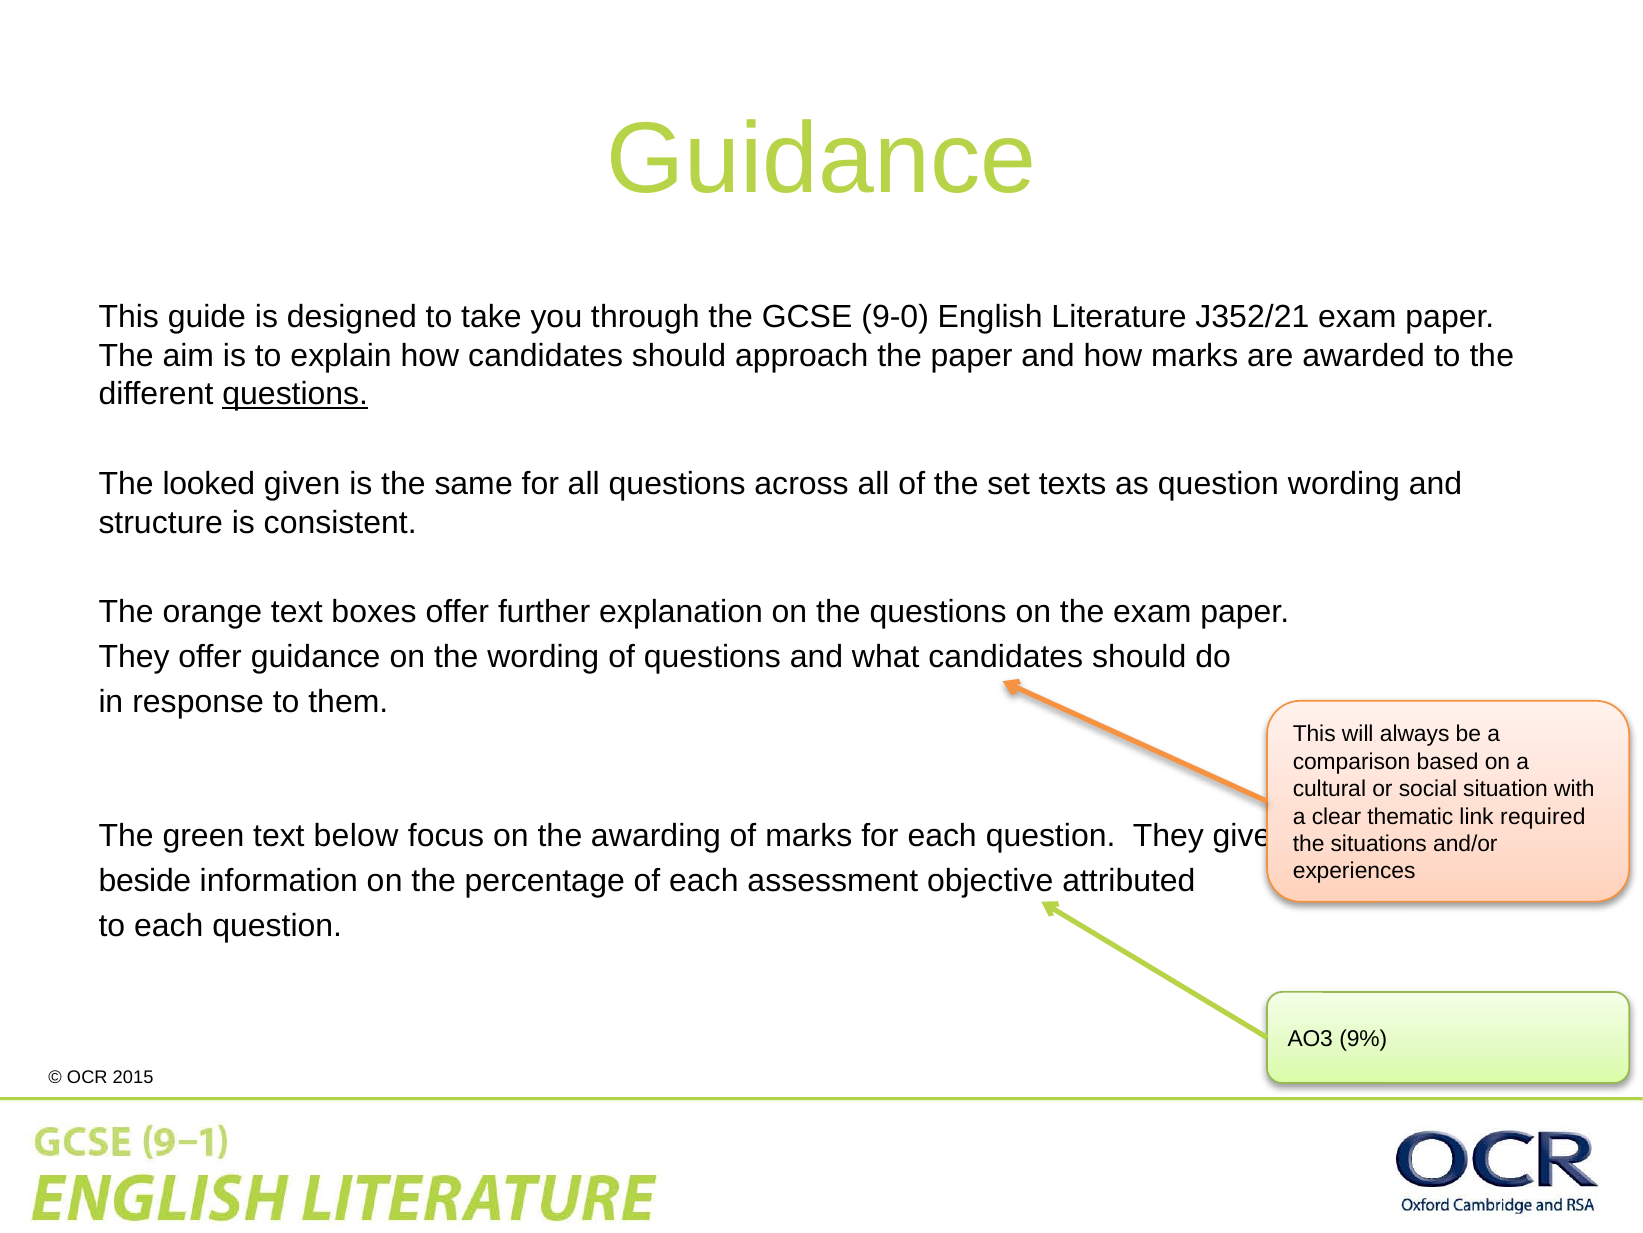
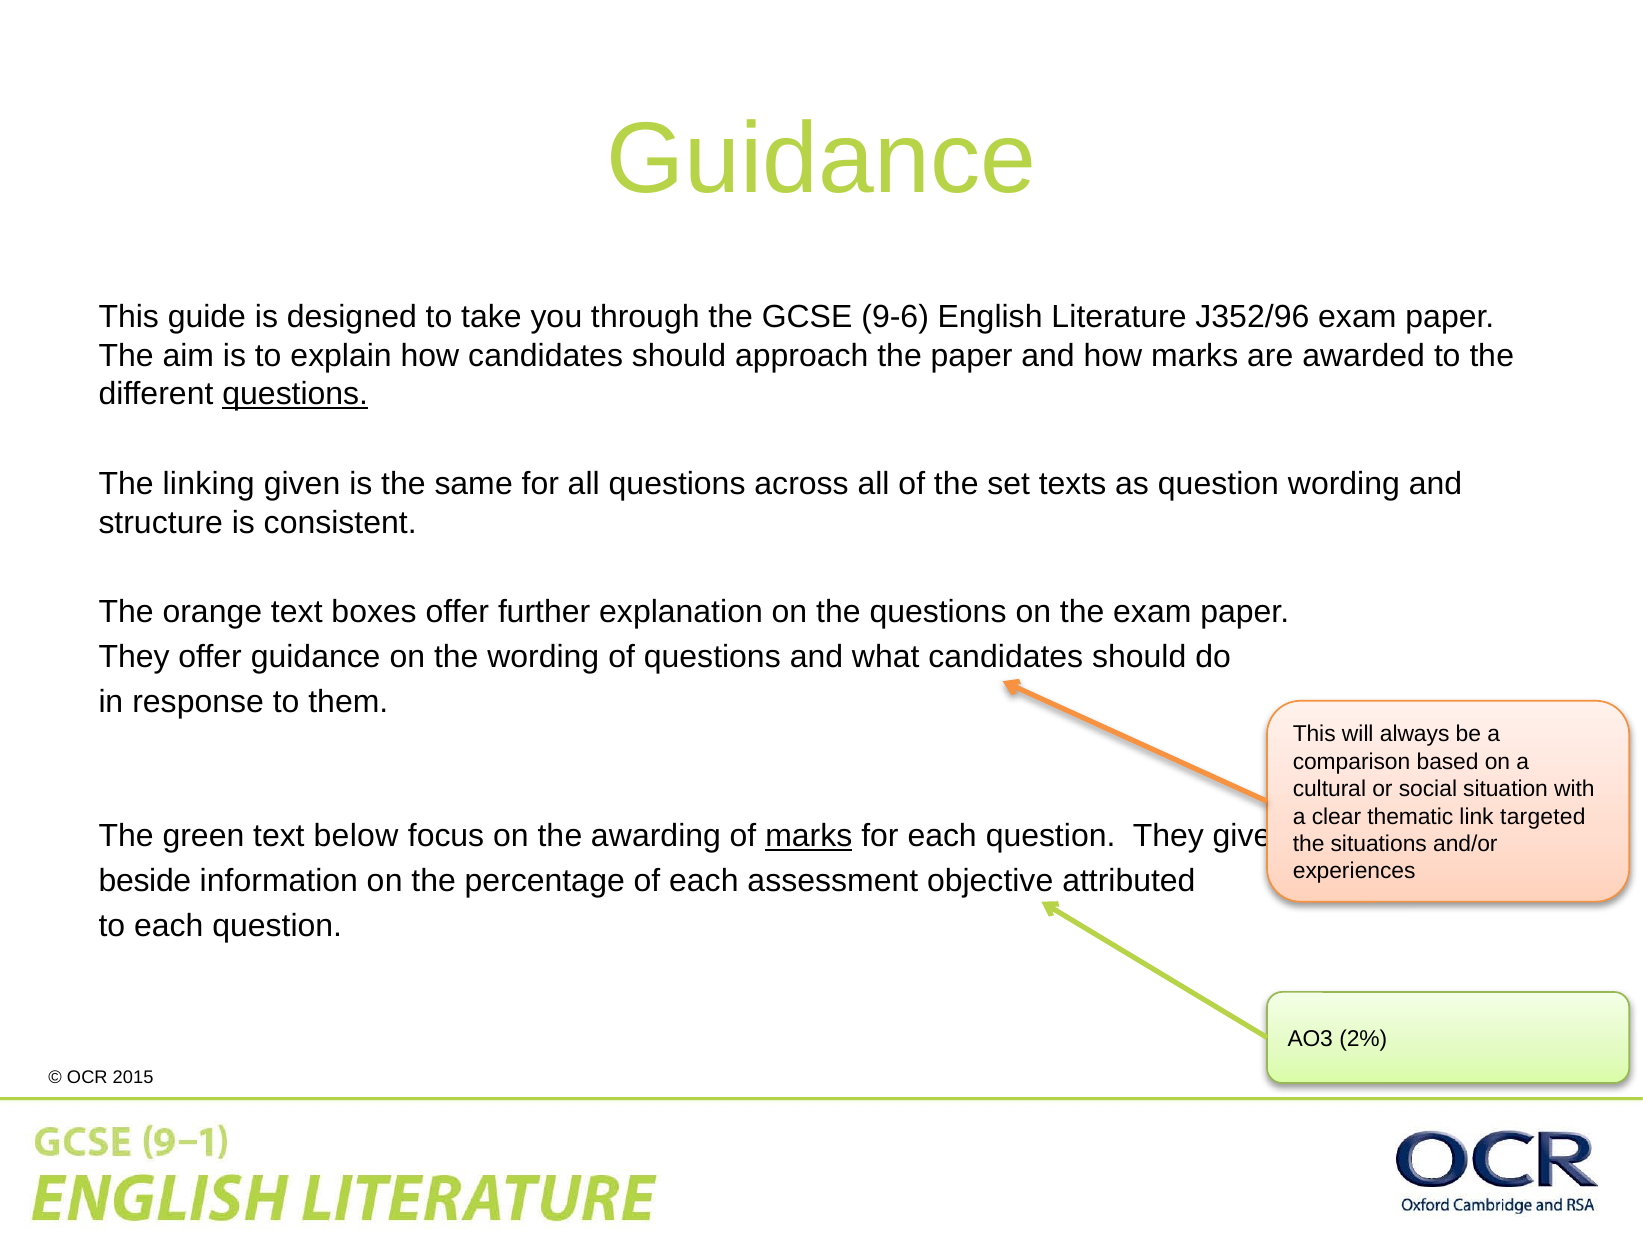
9-0: 9-0 -> 9-6 (895, 317)
J352/21: J352/21 -> J352/96 (1252, 317)
looked: looked -> linking (209, 484)
required: required -> targeted (1543, 816)
marks underline: none -> present (809, 836)
9%: 9% -> 2% (1363, 1038)
